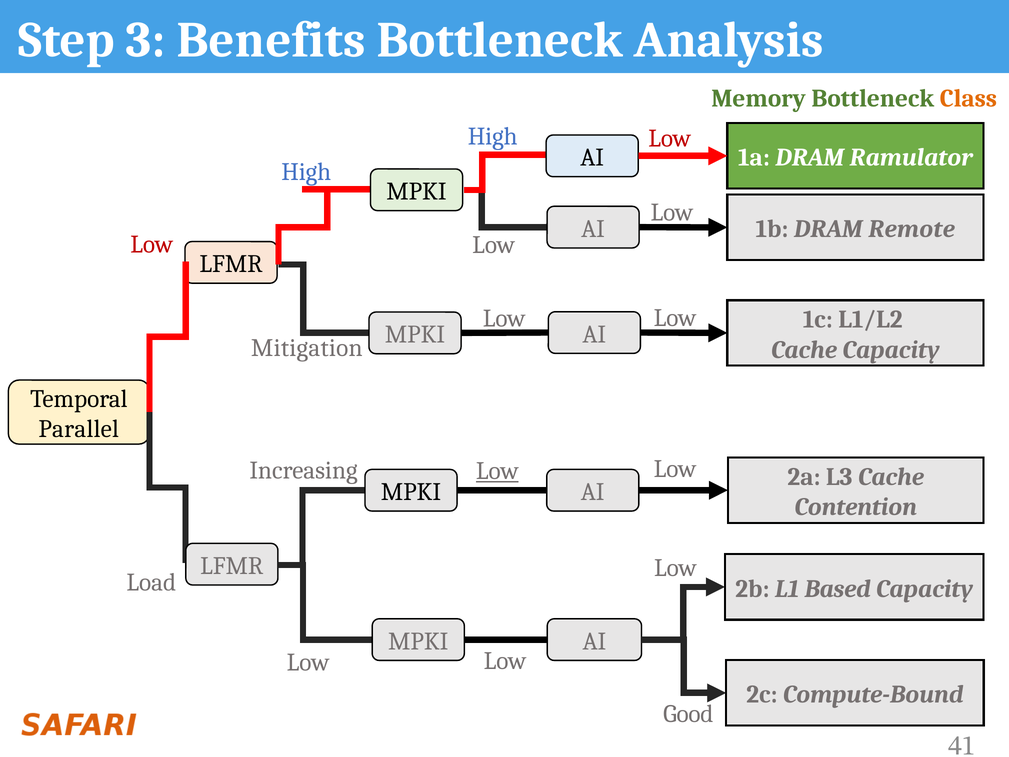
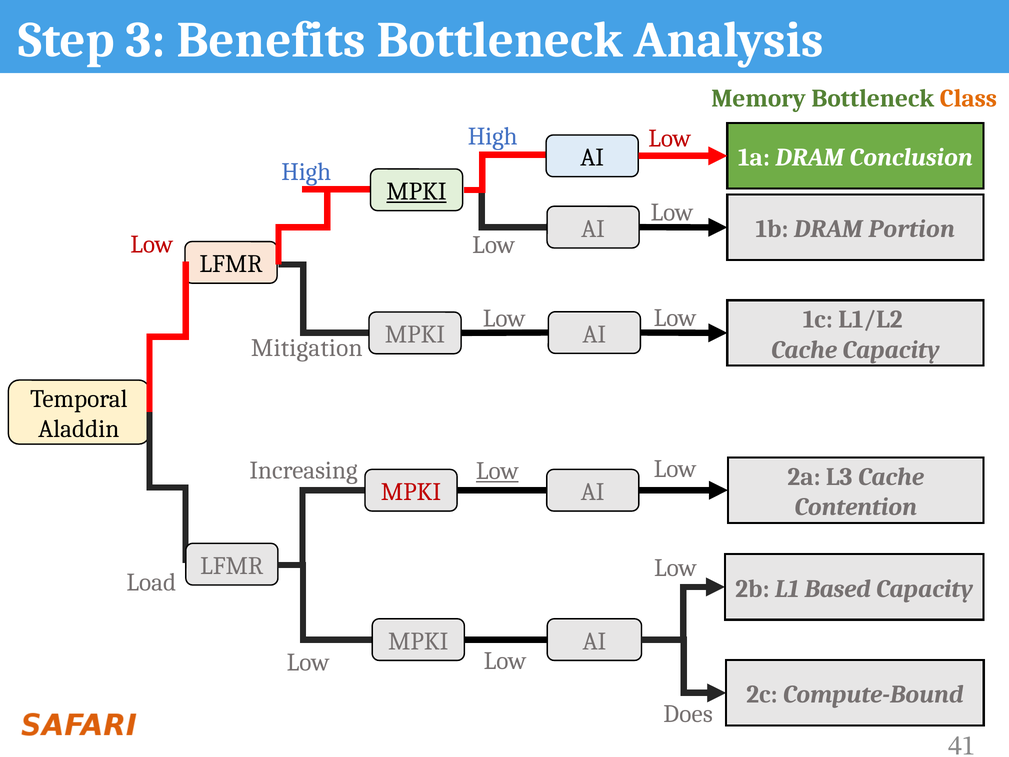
Ramulator: Ramulator -> Conclusion (911, 158)
MPKI underline: none -> present (416, 191)
Remote: Remote -> Portion (912, 229)
Parallel: Parallel -> Aladdin (79, 429)
MPKI colour: black -> red (411, 492)
Good: Good -> Does (688, 714)
